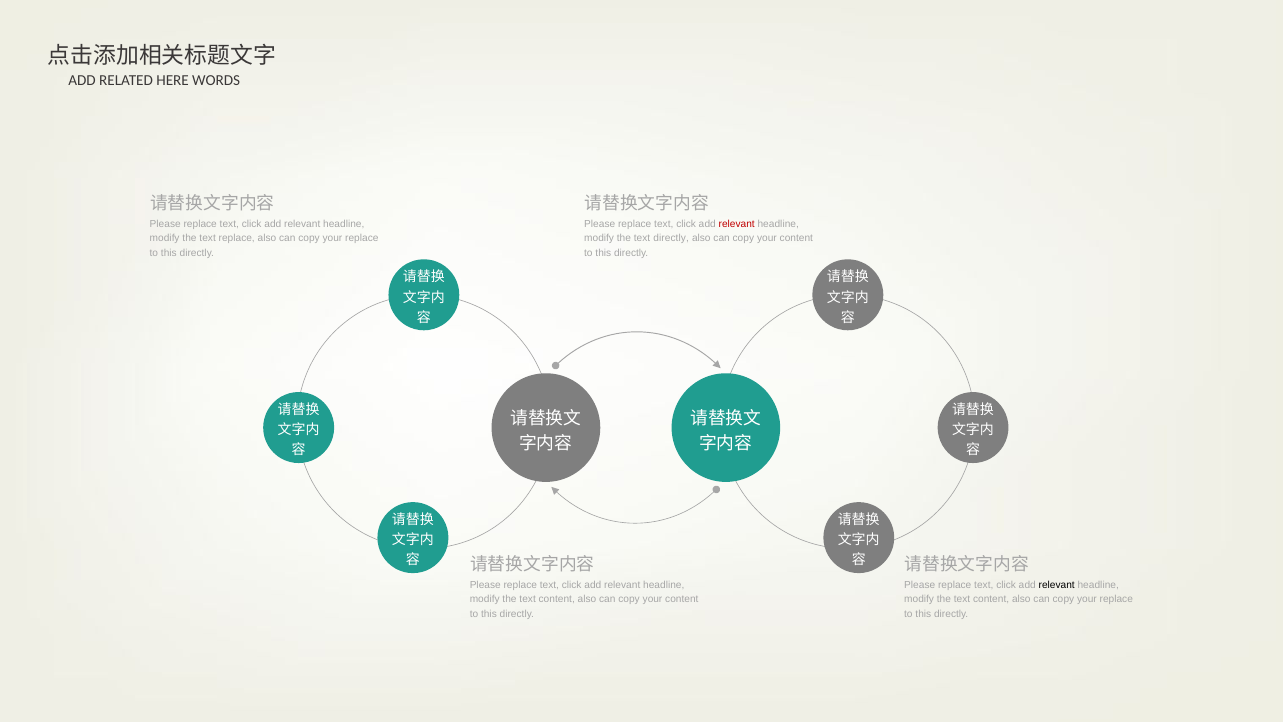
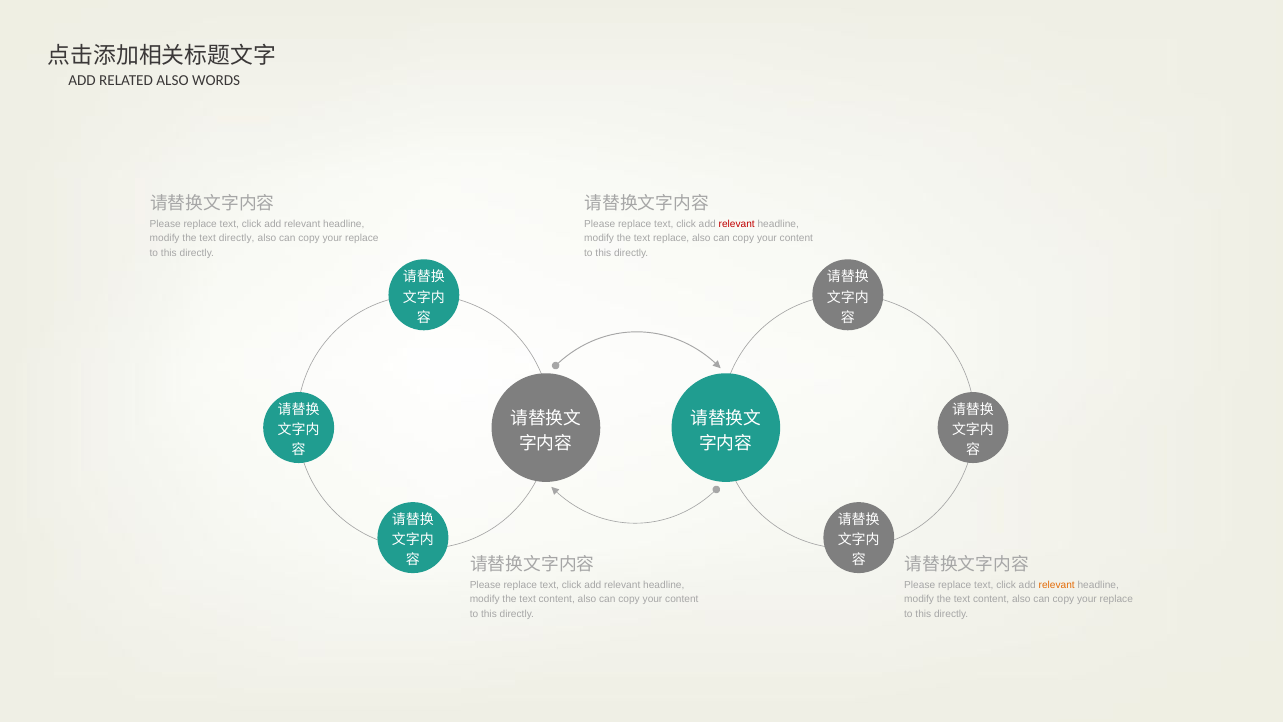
RELATED HERE: HERE -> ALSO (173, 80)
text replace: replace -> directly (237, 239)
text directly: directly -> replace (671, 239)
relevant colour: black -> orange (1057, 585)
